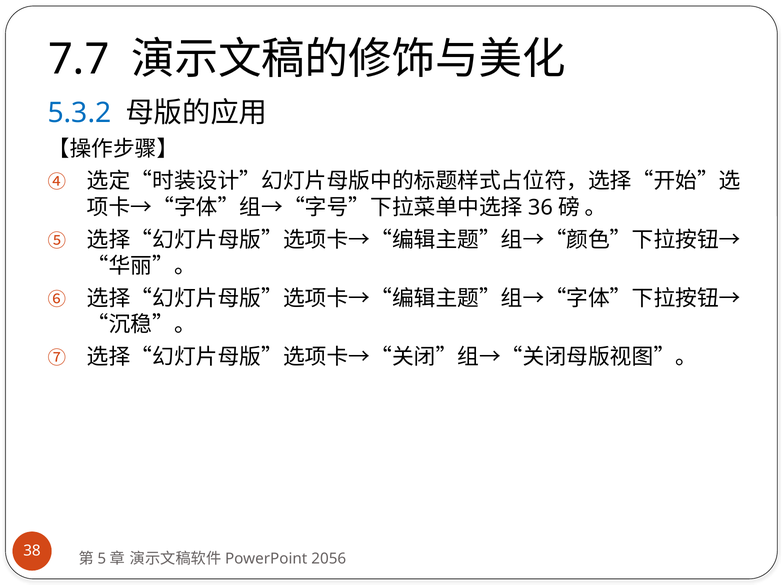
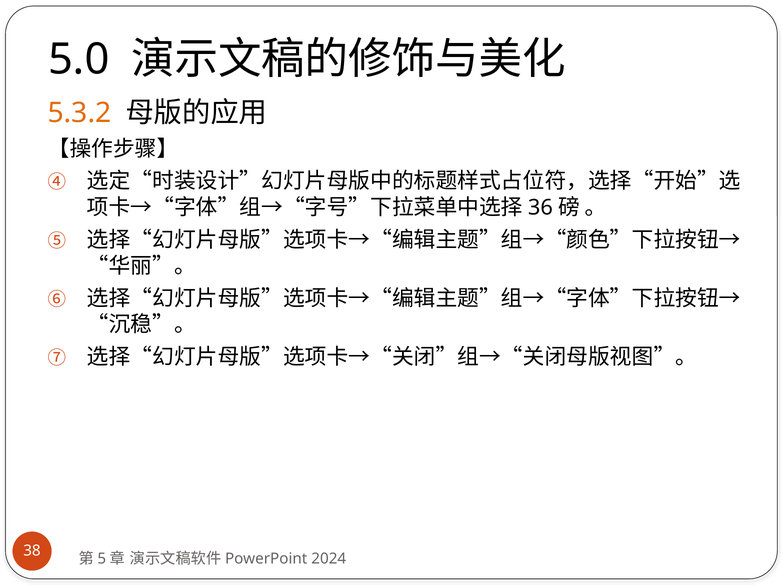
7.7: 7.7 -> 5.0 (79, 59)
5.3.2 colour: blue -> orange (80, 113)
2056: 2056 -> 2024 (329, 559)
